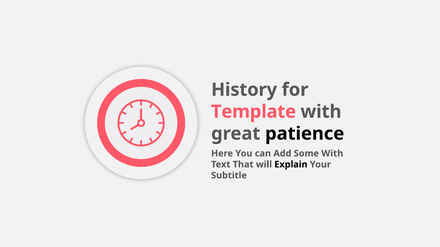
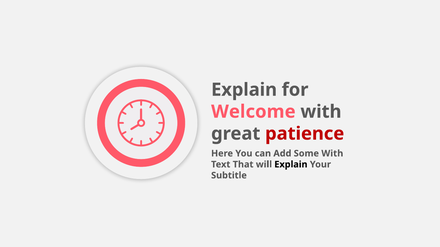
History: History -> Explain (244, 90)
Template: Template -> Welcome (253, 112)
patience colour: black -> red (305, 134)
